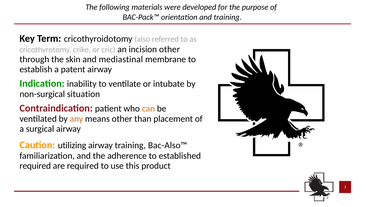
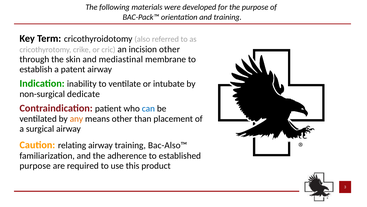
situation: situation -> dedicate (83, 94)
can colour: orange -> blue (148, 108)
utilizing: utilizing -> relating (72, 145)
required: required -> purpose (35, 165)
